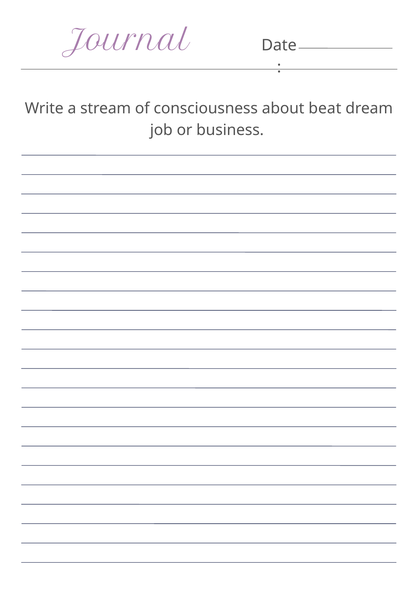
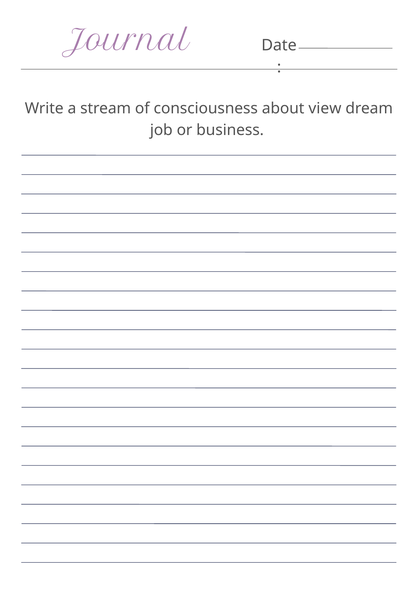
beat: beat -> view (325, 108)
